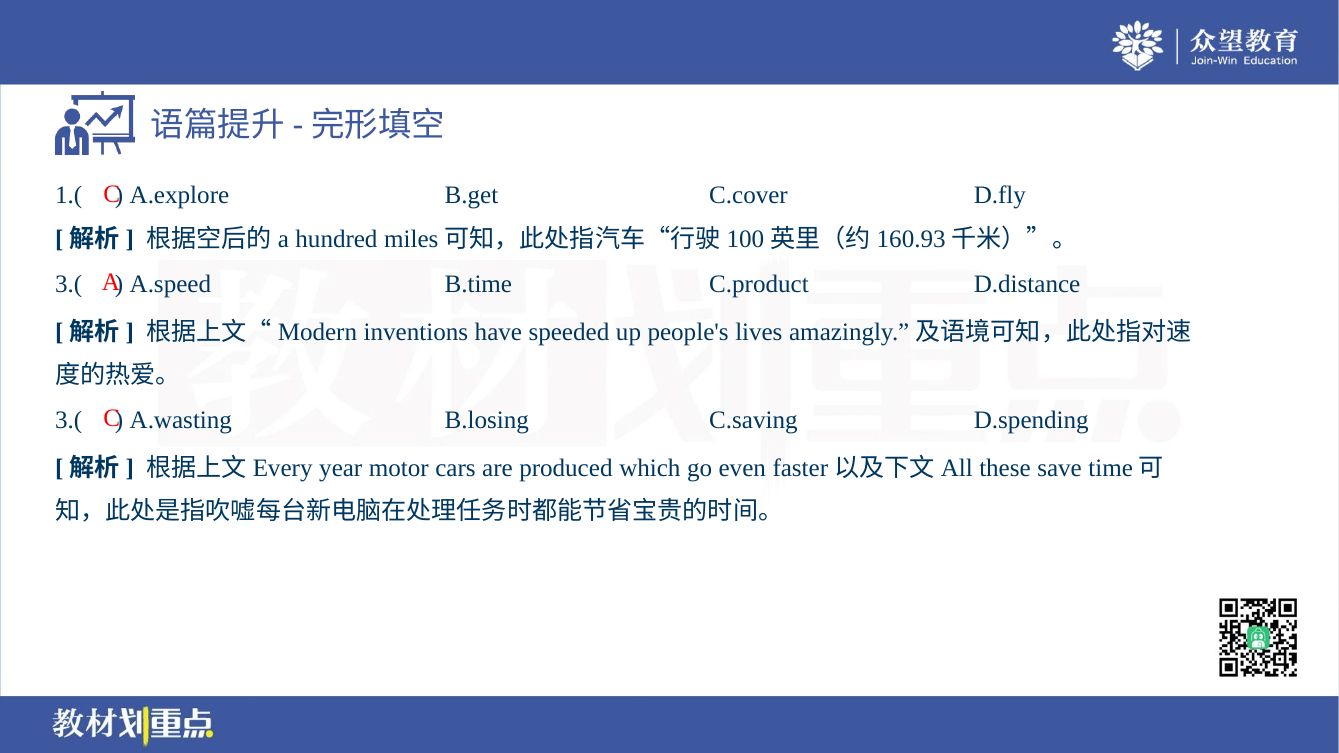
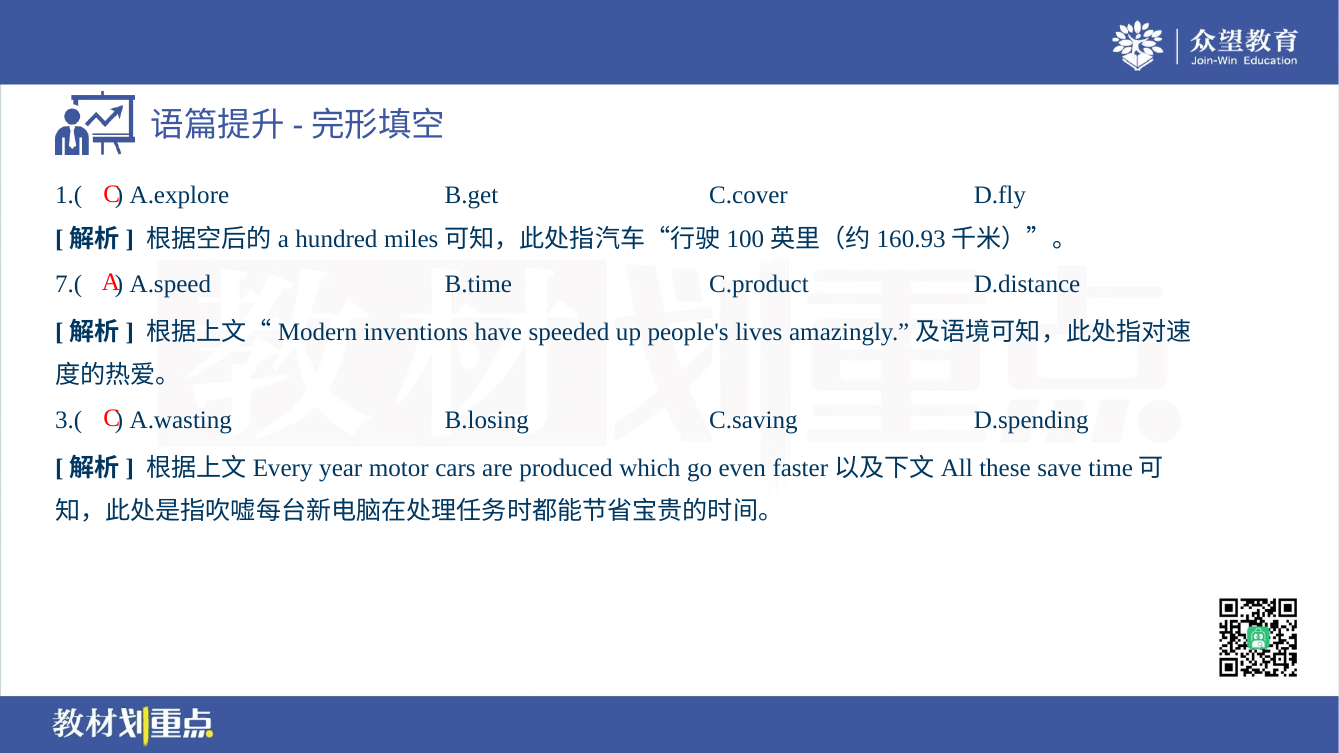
3.(: 3.( -> 7.( (69, 284)
